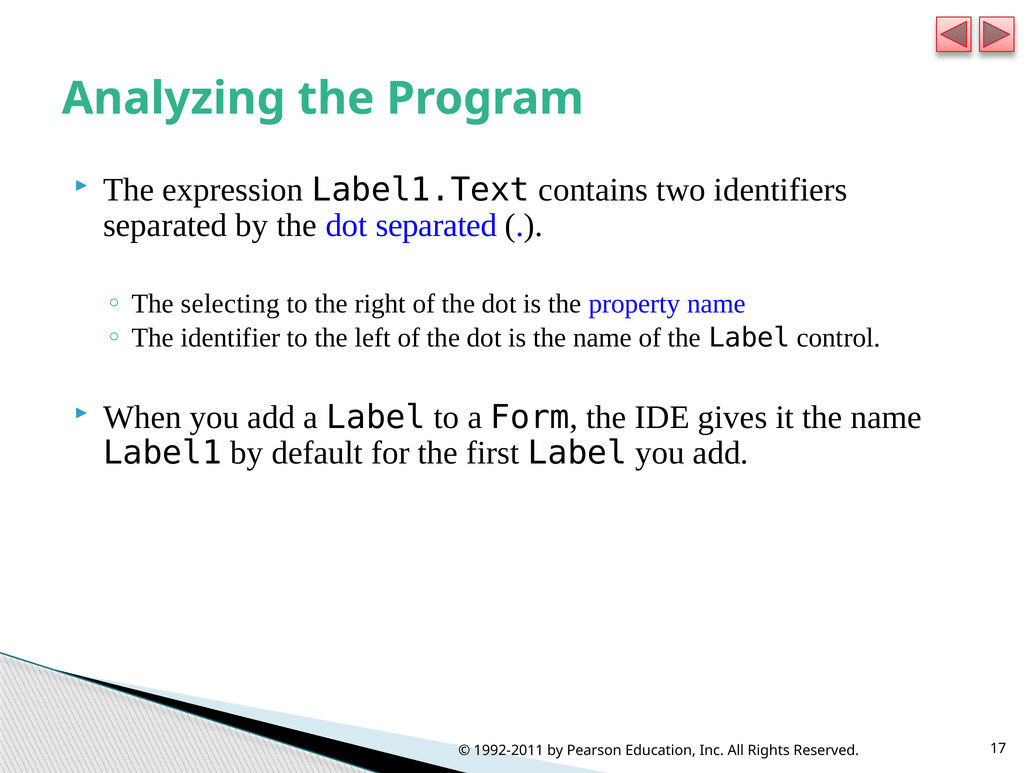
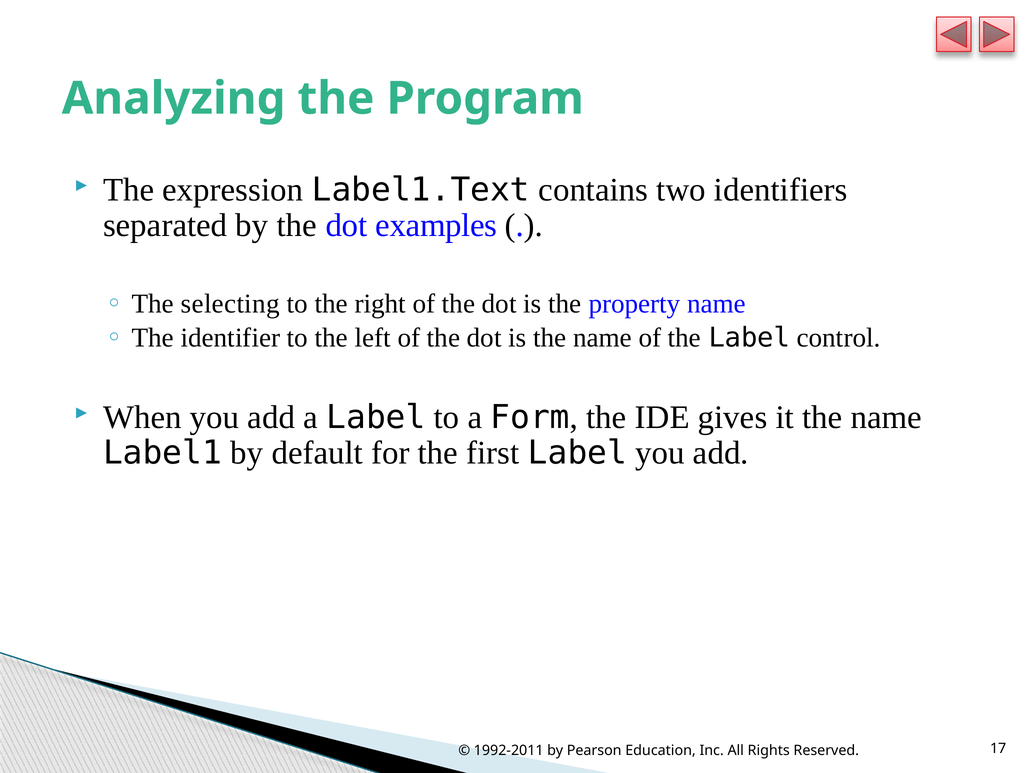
dot separated: separated -> examples (436, 225)
